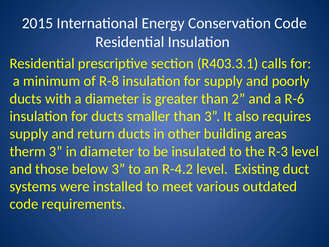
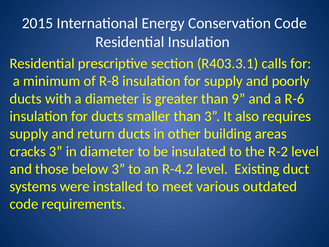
2: 2 -> 9 (238, 99)
therm: therm -> cracks (28, 151)
R-3: R-3 -> R-2 (278, 151)
